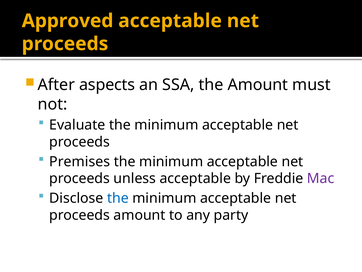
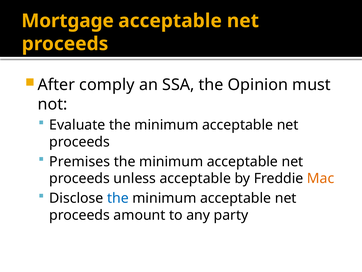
Approved: Approved -> Mortgage (68, 21)
aspects: aspects -> comply (107, 85)
the Amount: Amount -> Opinion (258, 85)
Mac colour: purple -> orange (321, 178)
